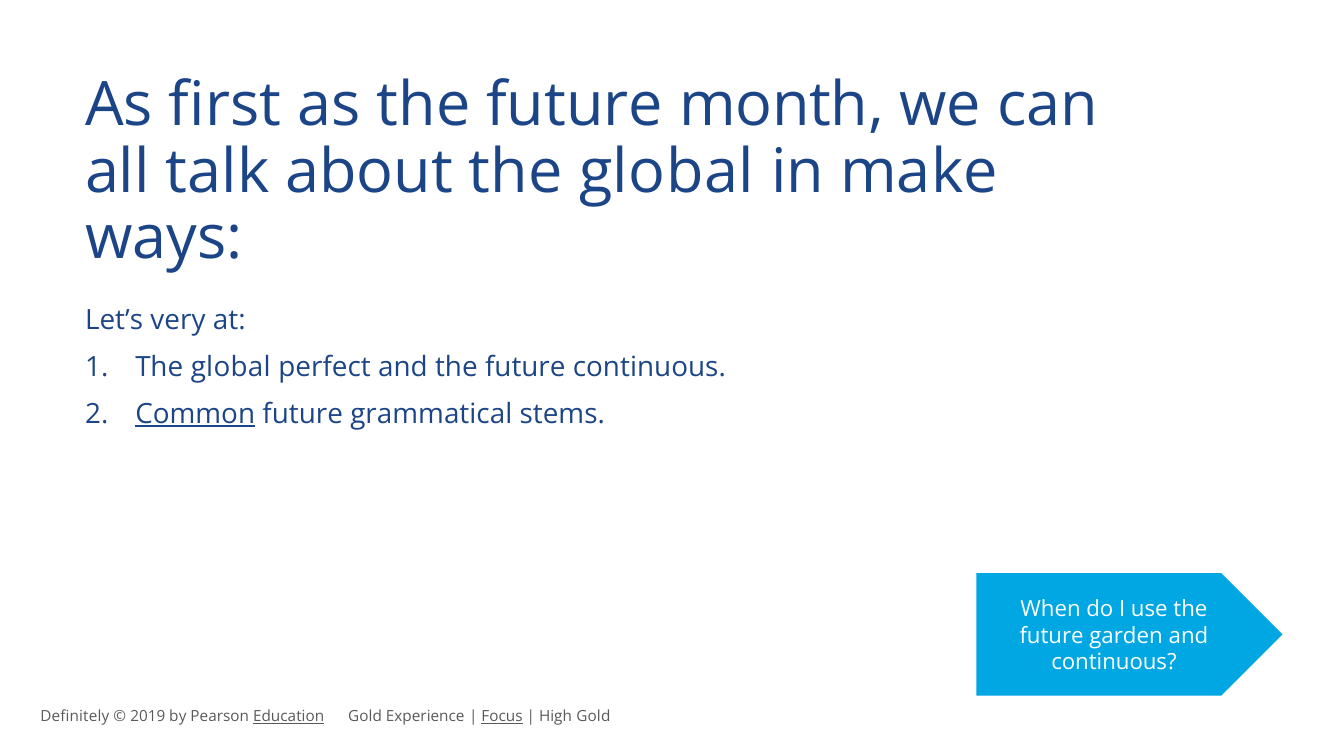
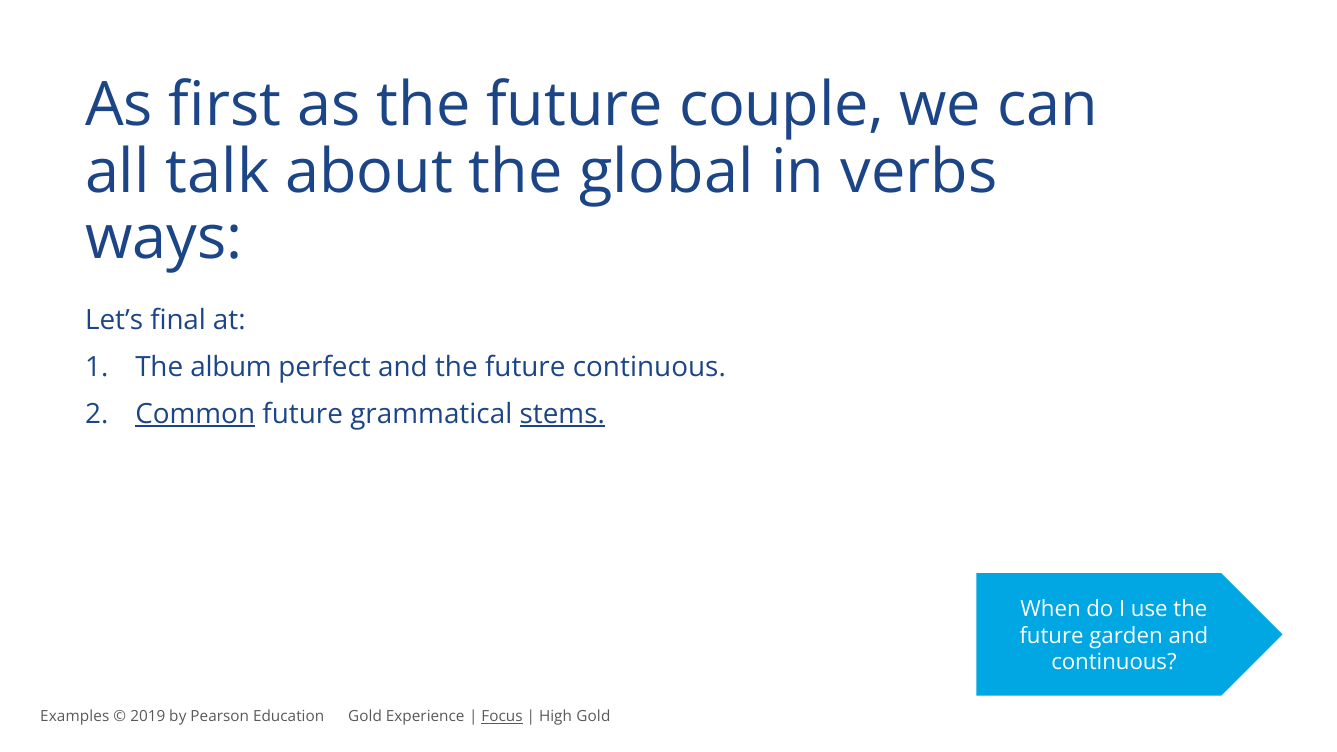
month: month -> couple (782, 106)
make: make -> verbs (919, 172)
very: very -> final (178, 320)
global: global -> album (231, 367)
stems underline: none -> present (562, 414)
Definitely: Definitely -> Examples (75, 717)
Education underline: present -> none (289, 717)
